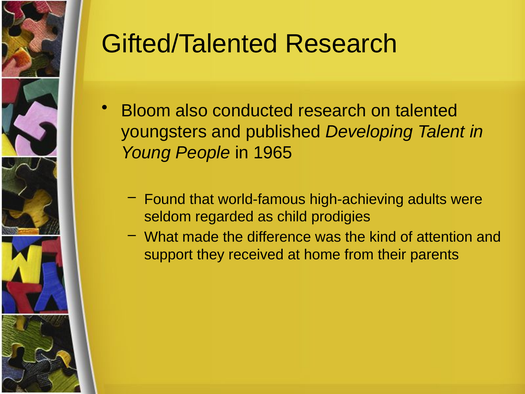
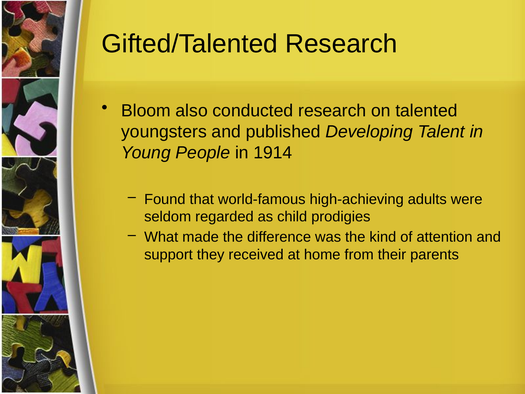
1965: 1965 -> 1914 (273, 153)
